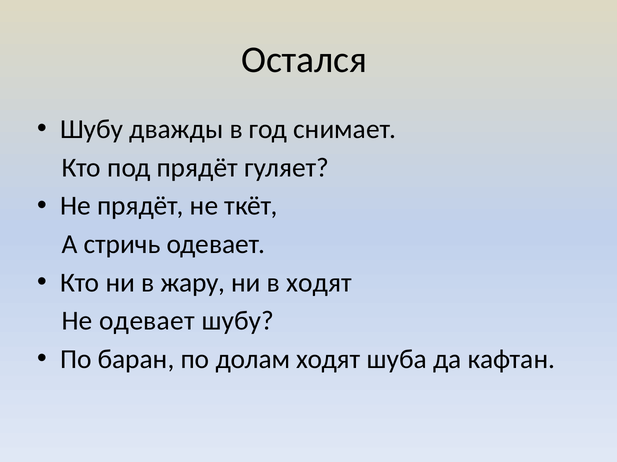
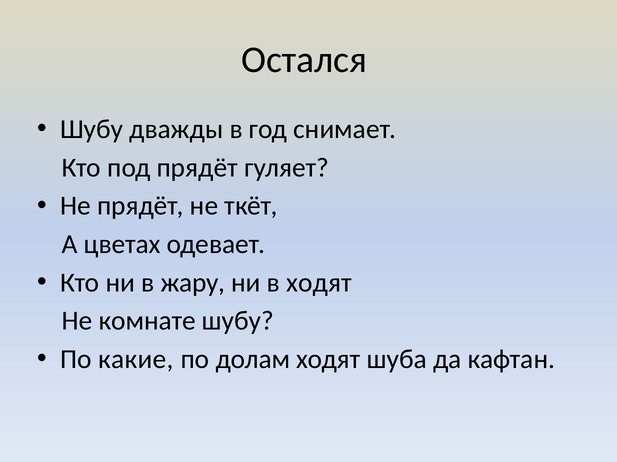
стричь: стричь -> цветах (122, 245)
Не одевает: одевает -> комнате (147, 321)
баран: баран -> какие (136, 360)
